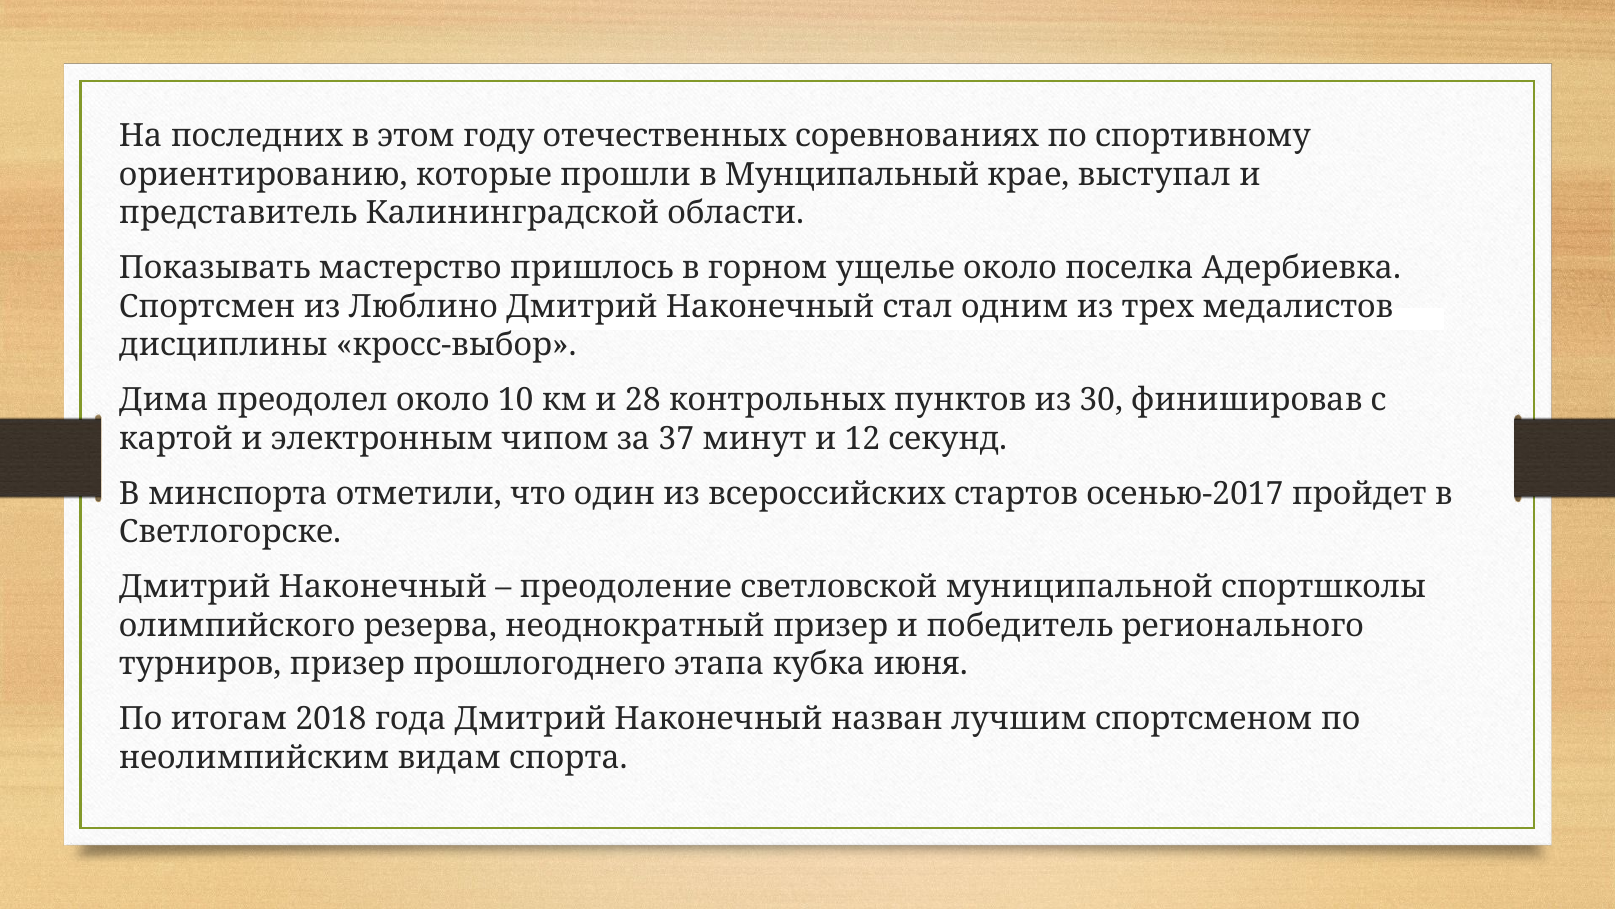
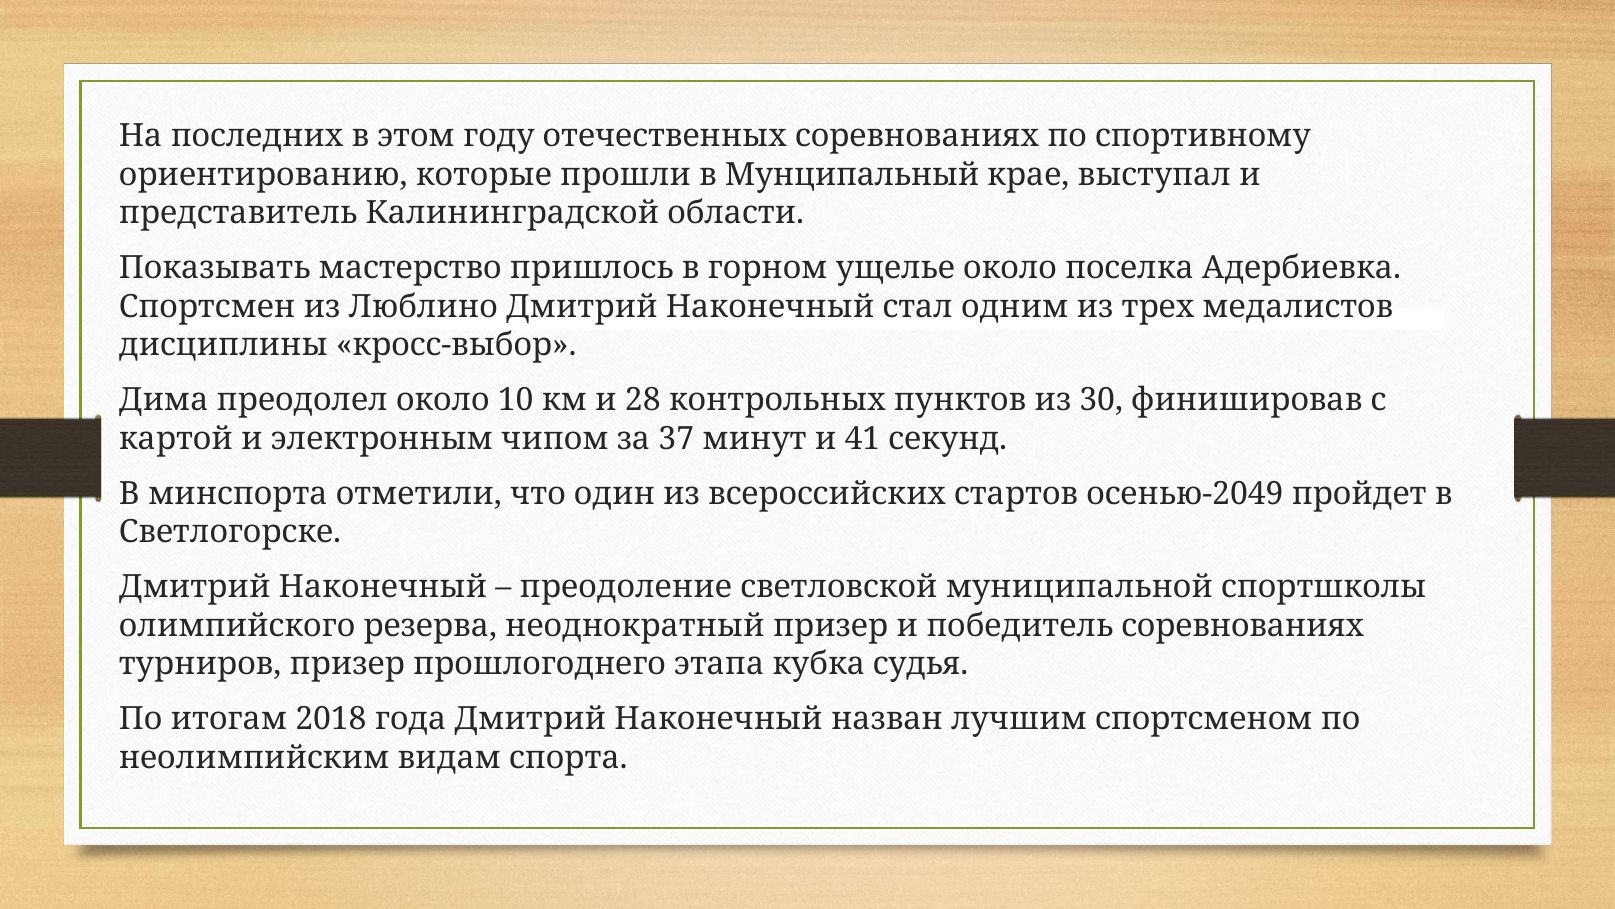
12: 12 -> 41 (862, 438)
осенью-2017: осенью-2017 -> осенью-2049 (1185, 493)
победитель регионального: регионального -> соревнованиях (1243, 625)
июня: июня -> судья (921, 664)
